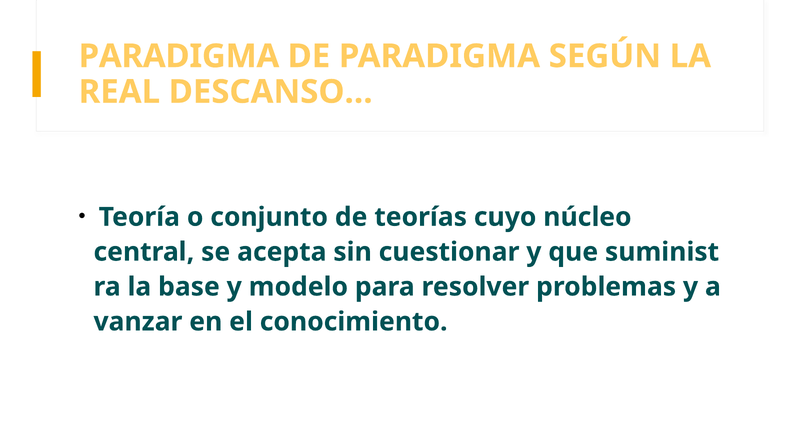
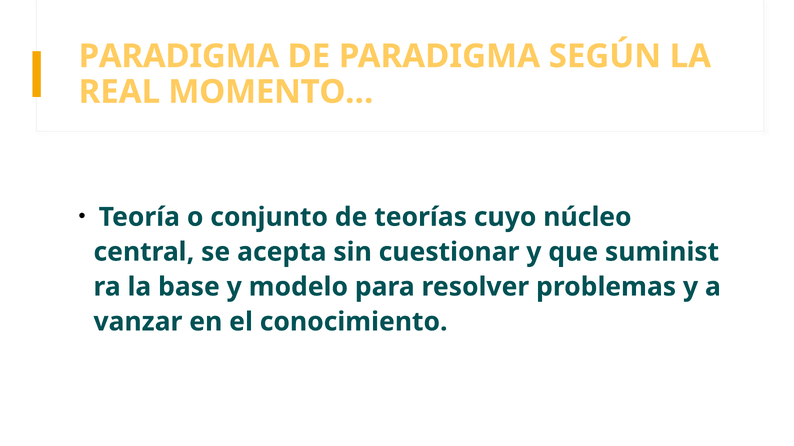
DESCANSO…: DESCANSO… -> MOMENTO… (271, 92)
